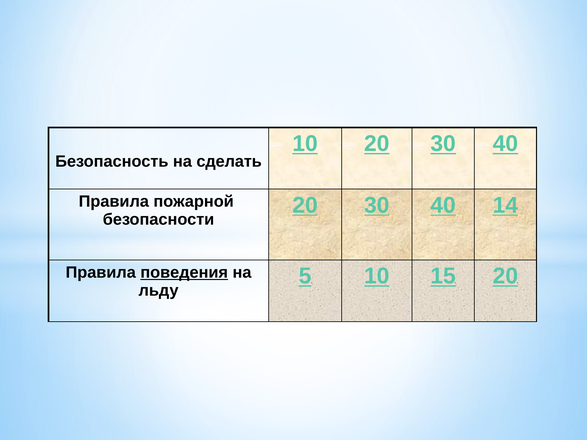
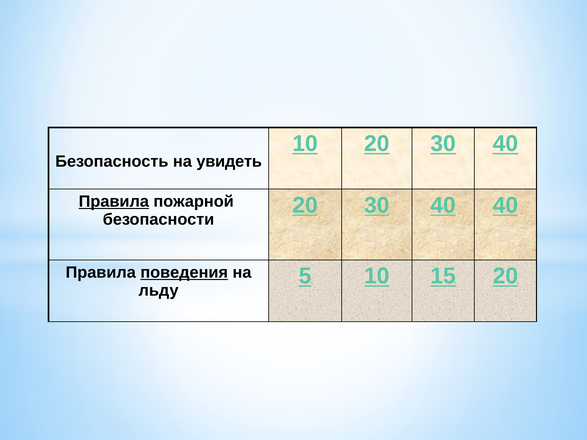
сделать: сделать -> увидеть (229, 161)
Правила underline: none -> present (114, 202)
40 14: 14 -> 40 (506, 205)
